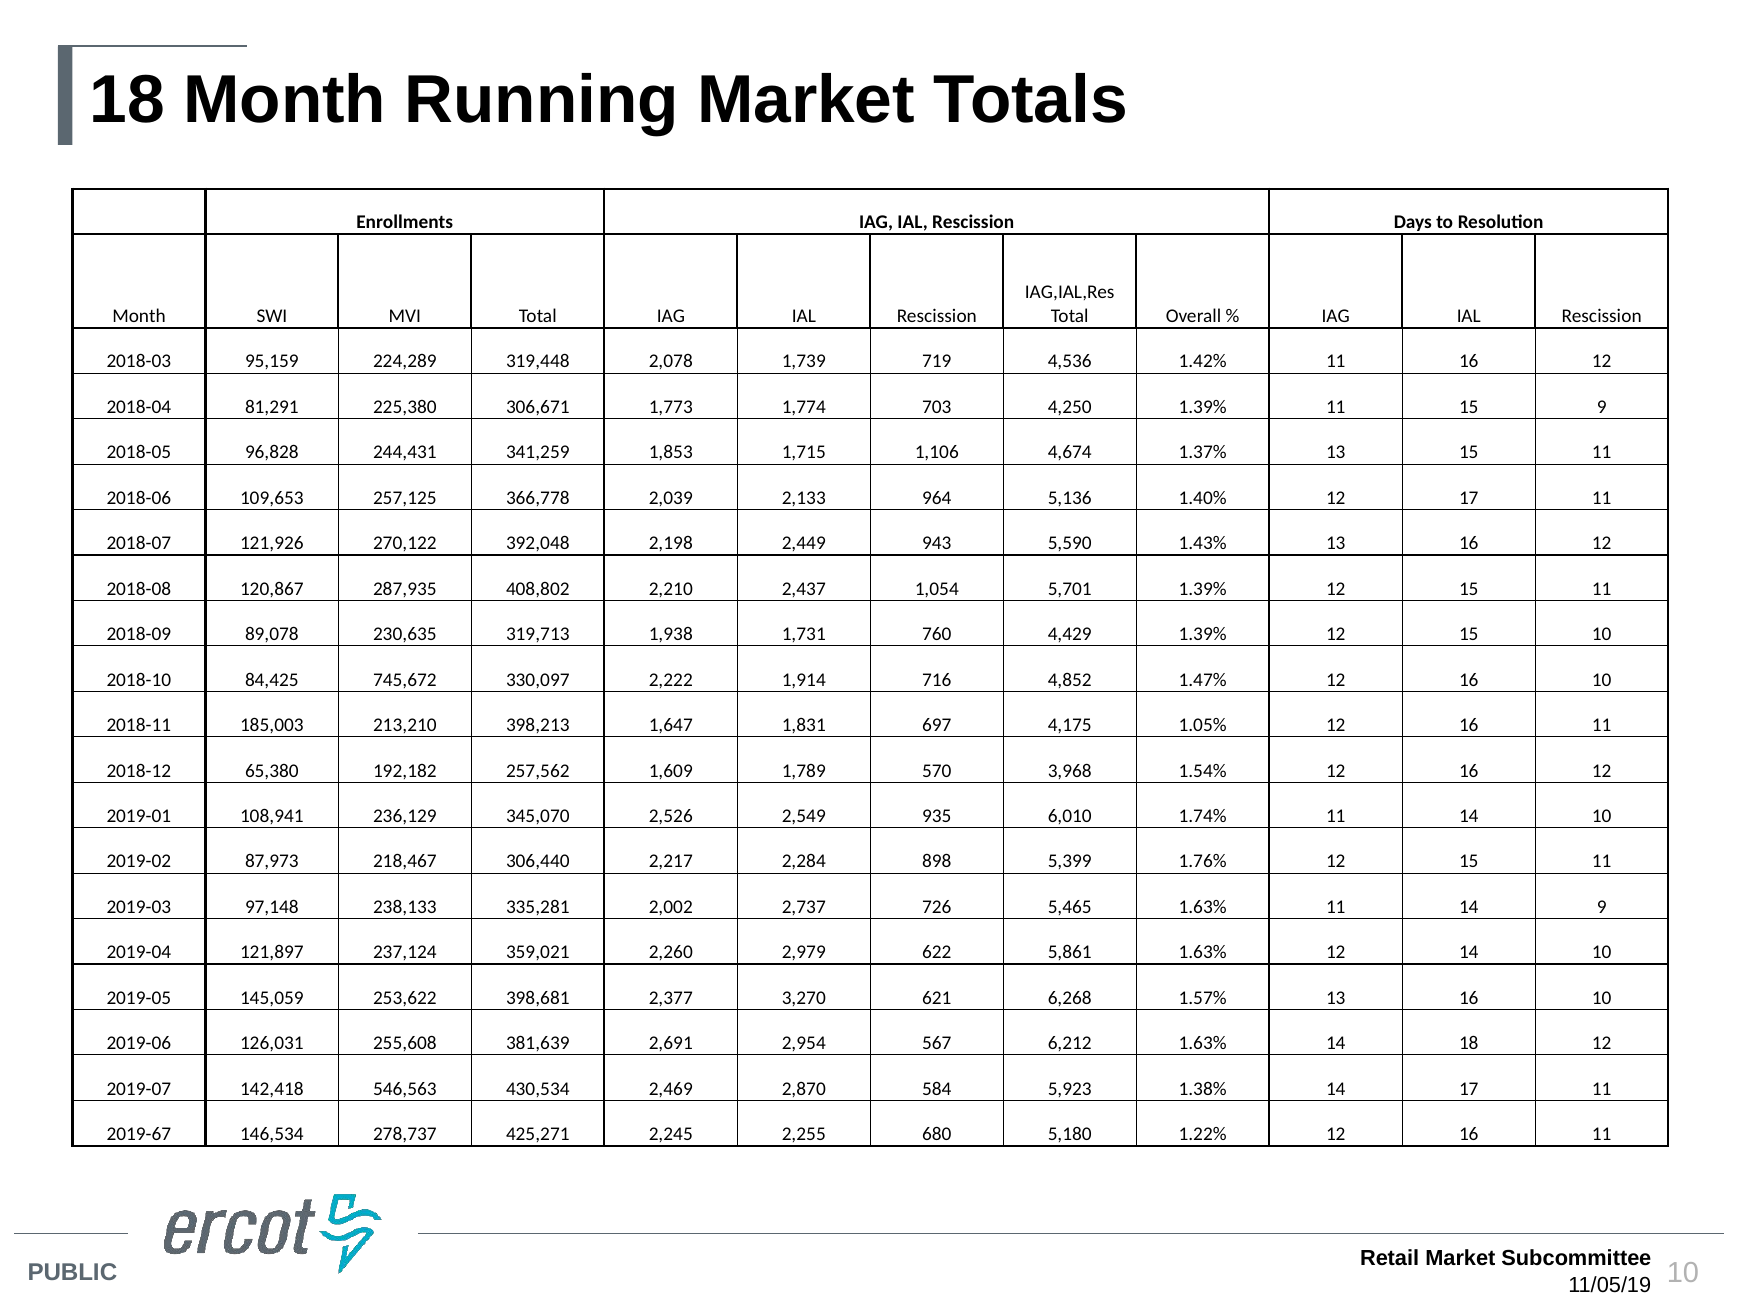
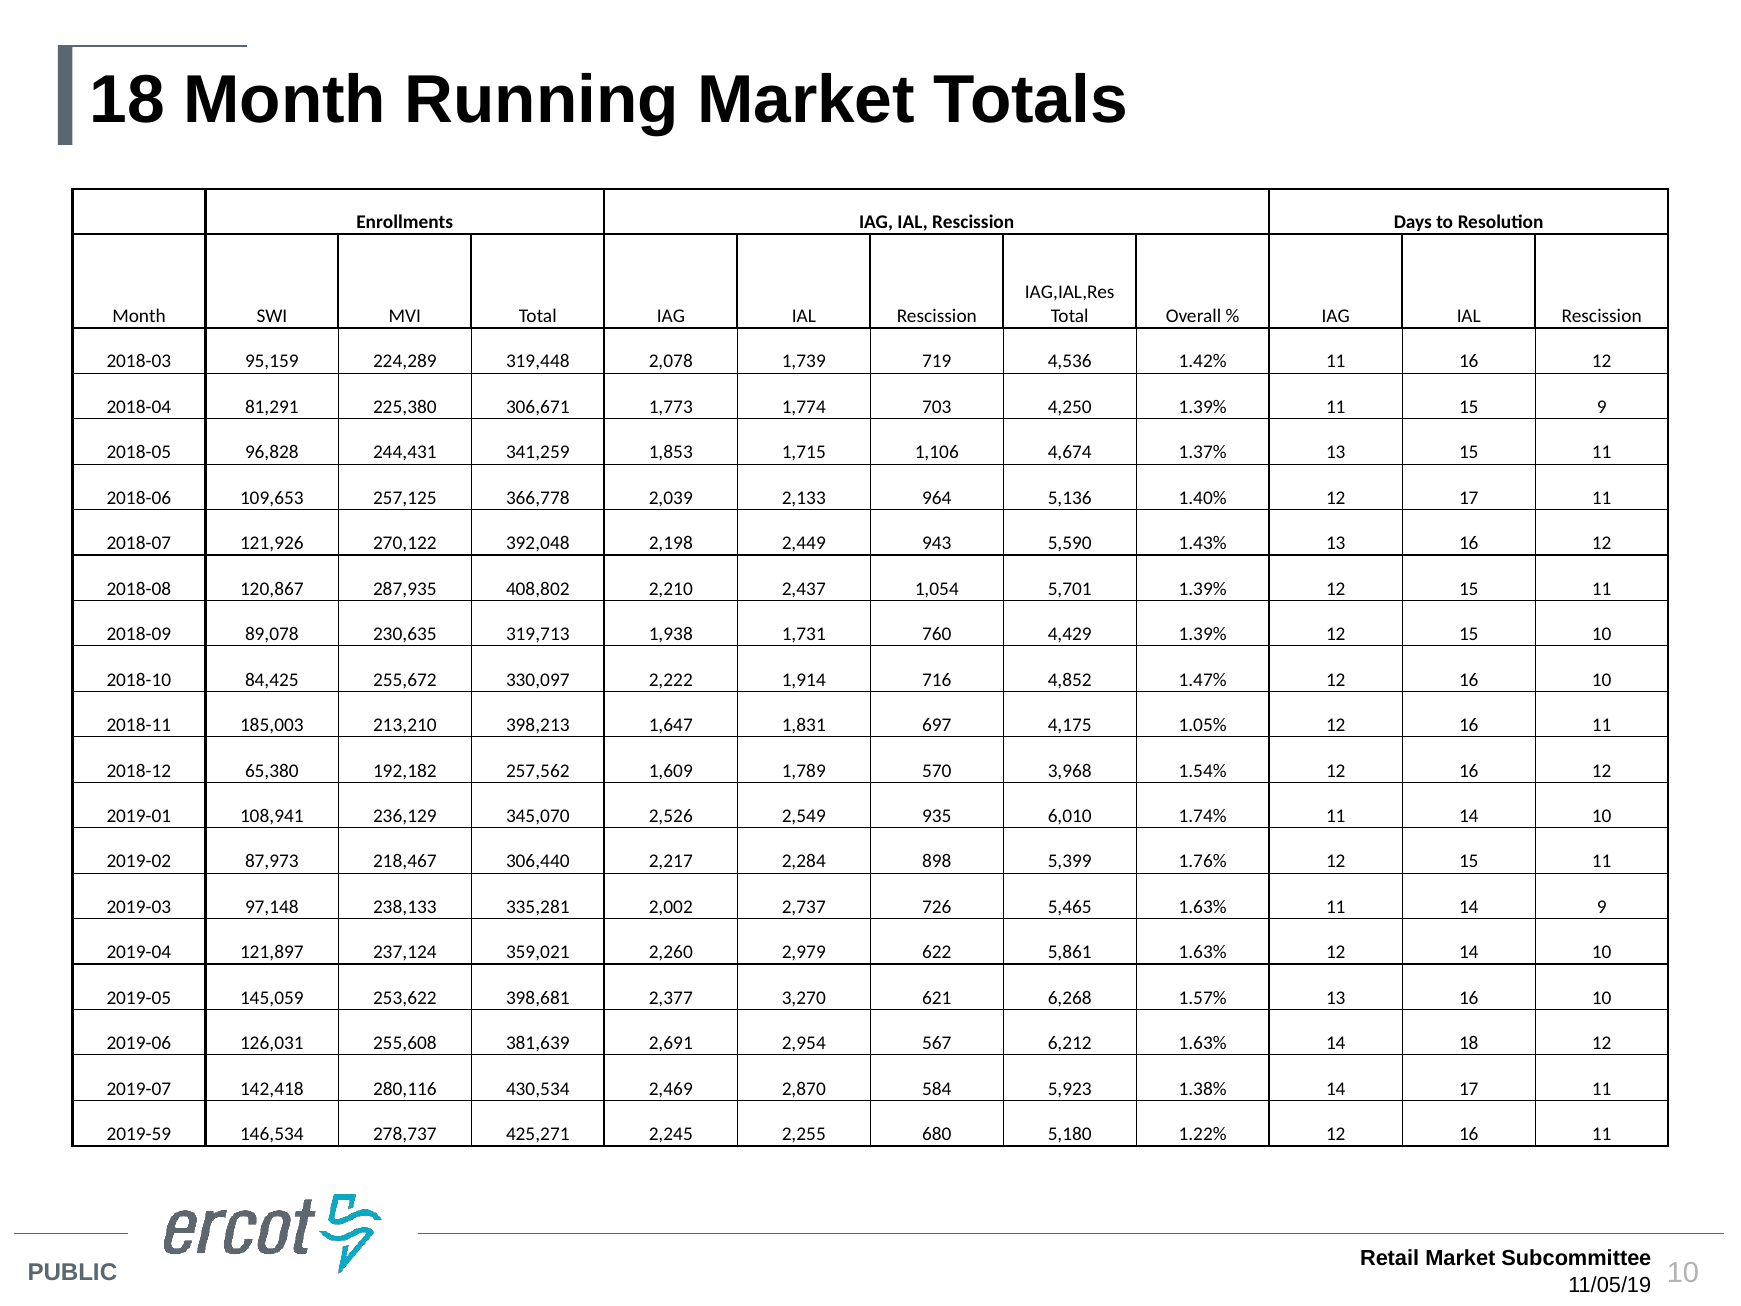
745,672: 745,672 -> 255,672 (405, 680)
546,563: 546,563 -> 280,116 (405, 1089)
2019-67: 2019-67 -> 2019-59 (139, 1134)
